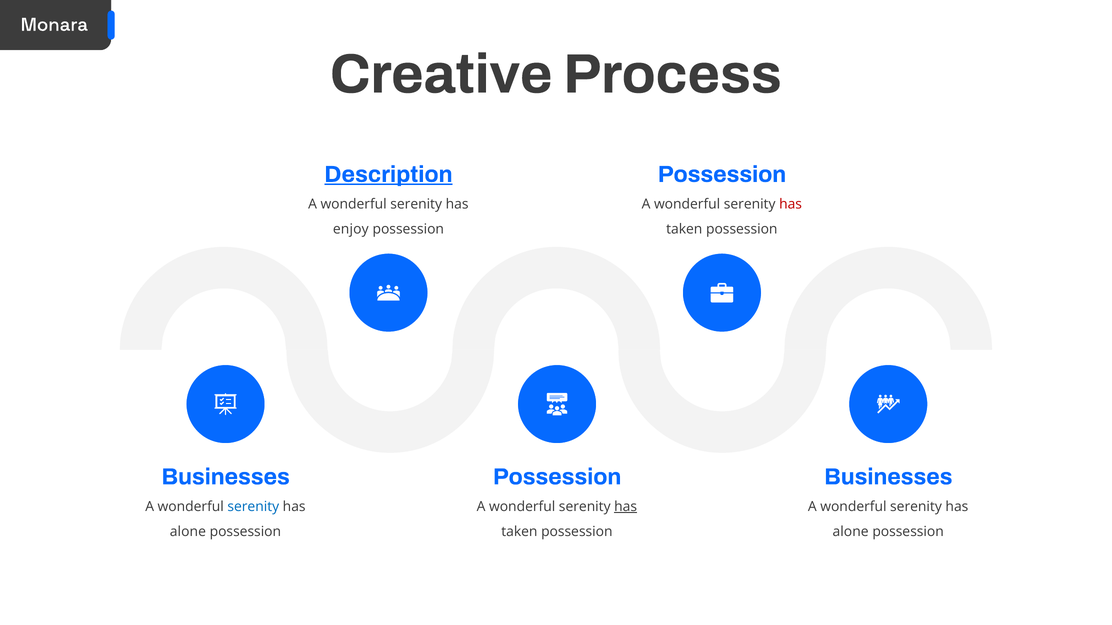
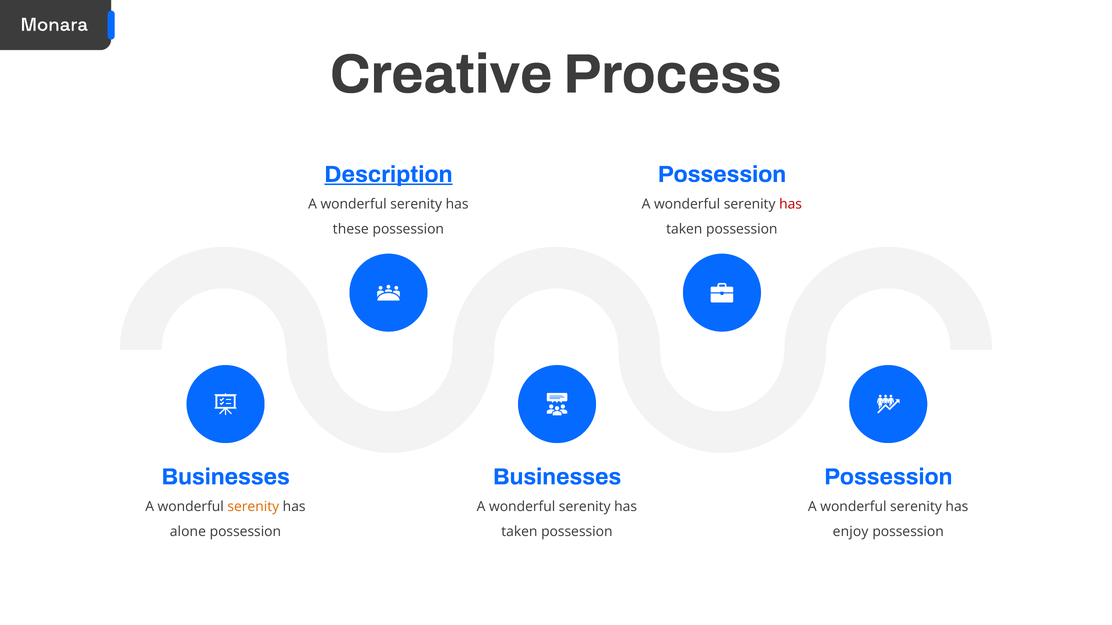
enjoy: enjoy -> these (351, 229)
Possession: Possession -> Businesses (557, 477)
Businesses: Businesses -> Possession (888, 477)
serenity colour: blue -> orange (253, 507)
has underline: present -> none (626, 507)
alone: alone -> enjoy (851, 532)
